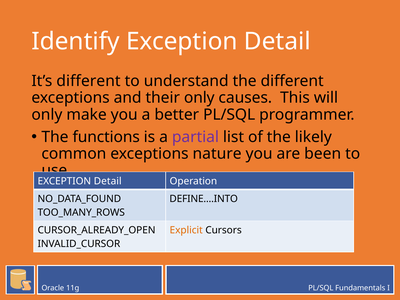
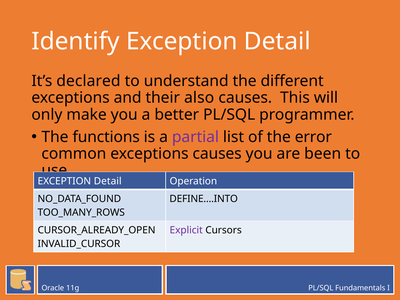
It’s different: different -> declared (88, 81)
their only: only -> also (199, 98)
likely: likely -> error (313, 137)
exceptions nature: nature -> causes (217, 154)
Explicit colour: orange -> purple (186, 230)
